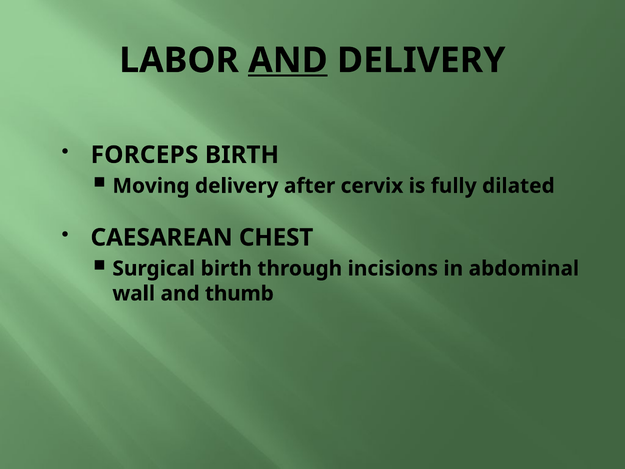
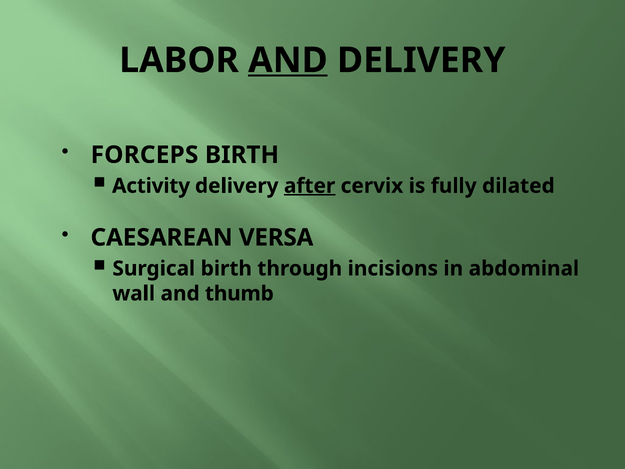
Moving: Moving -> Activity (151, 186)
after underline: none -> present (310, 186)
CHEST: CHEST -> VERSA (276, 237)
